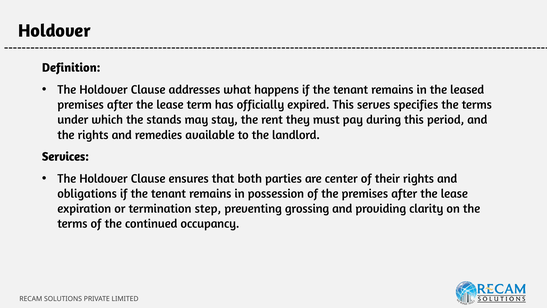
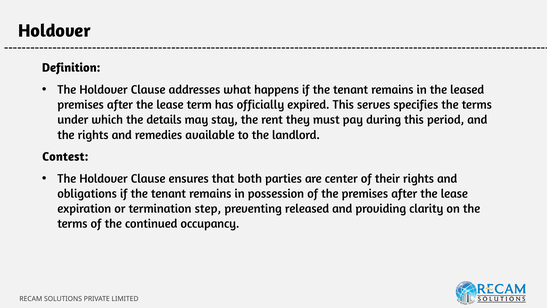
stands: stands -> details (164, 120)
Services: Services -> Contest (65, 157)
grossing: grossing -> released (307, 209)
